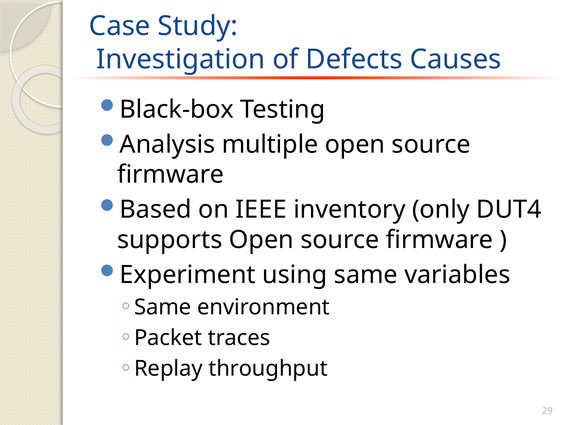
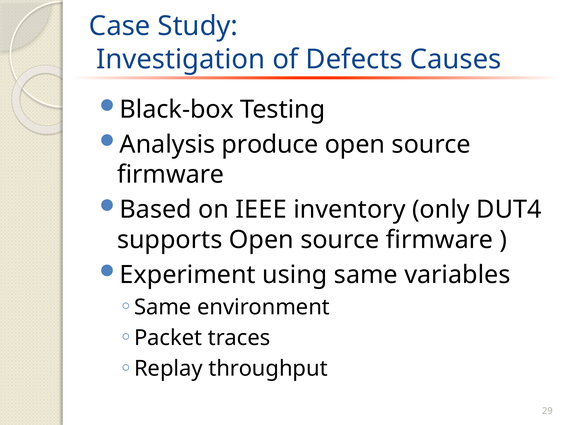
multiple: multiple -> produce (270, 144)
